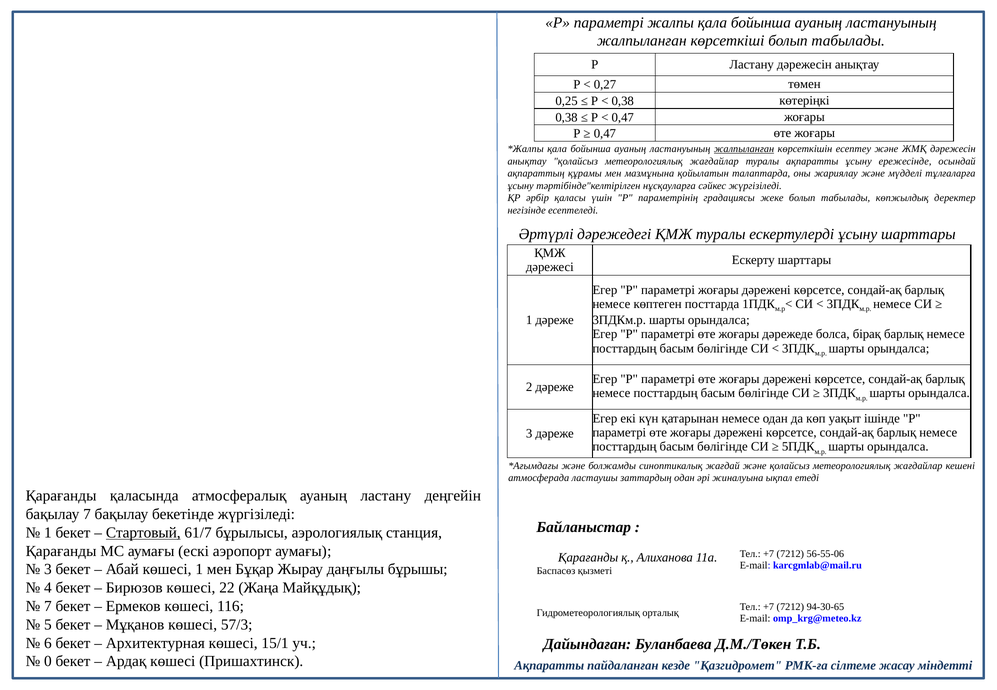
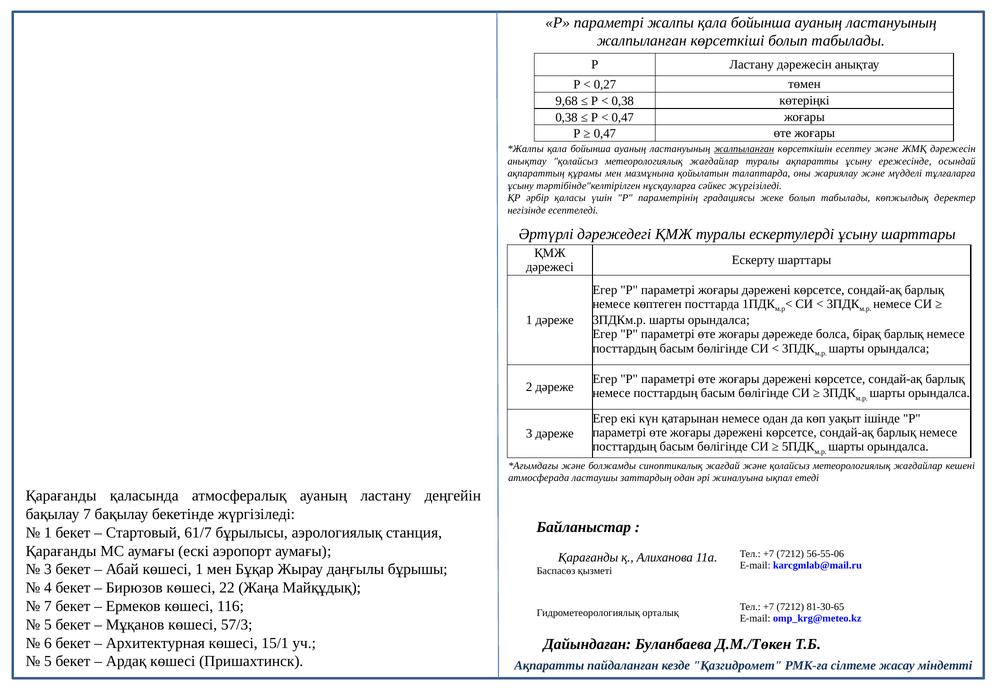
0,25: 0,25 -> 9,68 (567, 101)
Стартовый underline: present -> none (143, 533)
94-30-65: 94-30-65 -> 81-30-65 (825, 607)
0: 0 -> 5 (48, 662)
